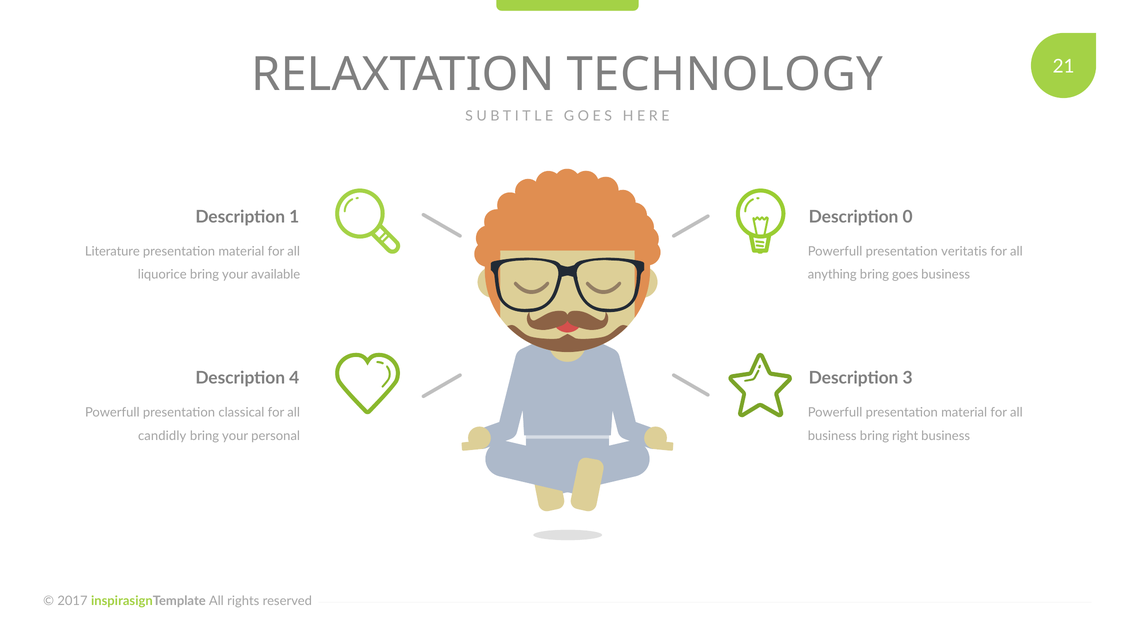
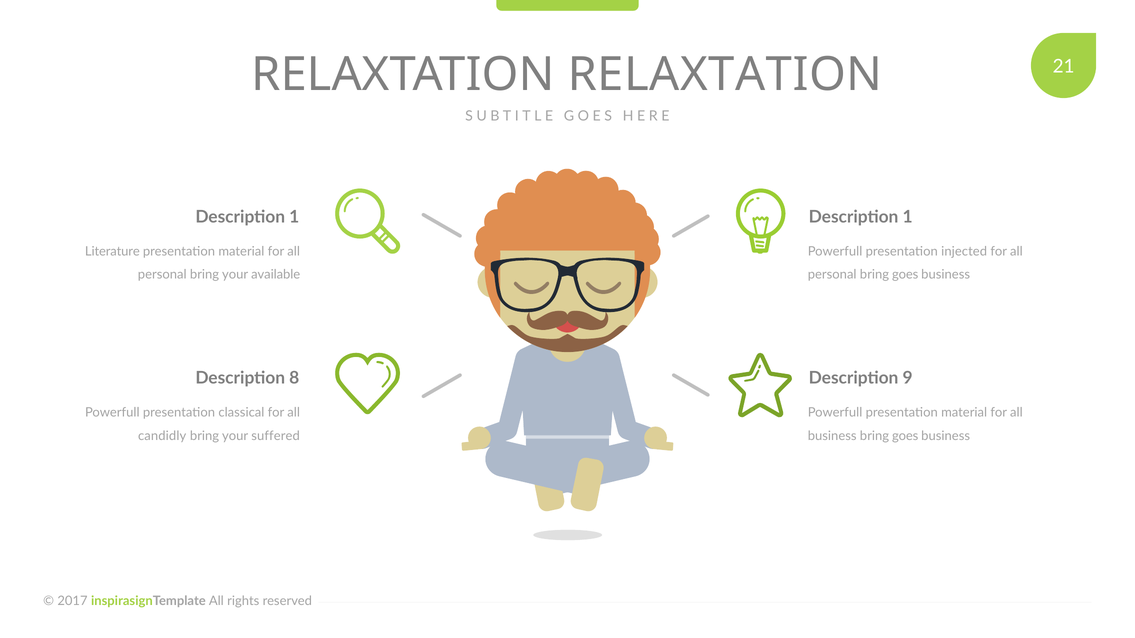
RELAXTATION TECHNOLOGY: TECHNOLOGY -> RELAXTATION (725, 75)
0: 0 -> 1 (908, 217)
veritatis: veritatis -> injected (964, 251)
liquorice: liquorice -> personal (162, 275)
anything: anything -> personal (832, 275)
4: 4 -> 8 (294, 378)
3: 3 -> 9 (908, 378)
personal: personal -> suffered (276, 436)
business bring right: right -> goes (905, 436)
